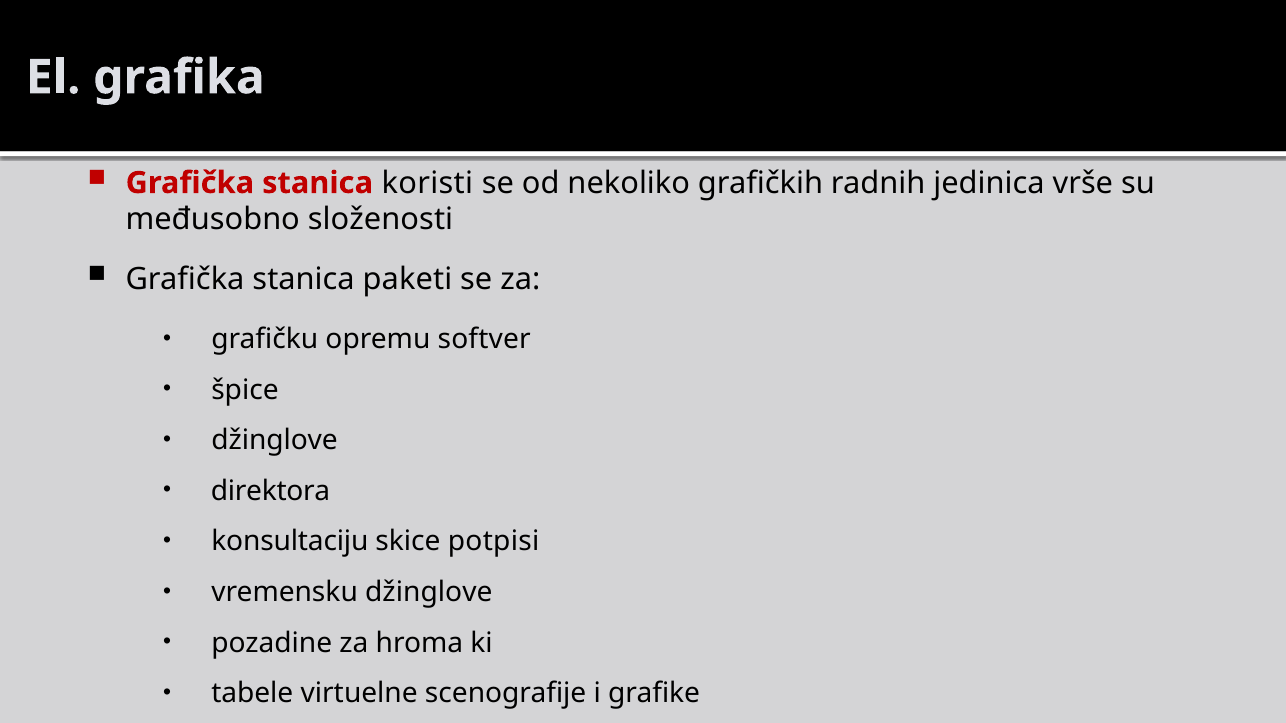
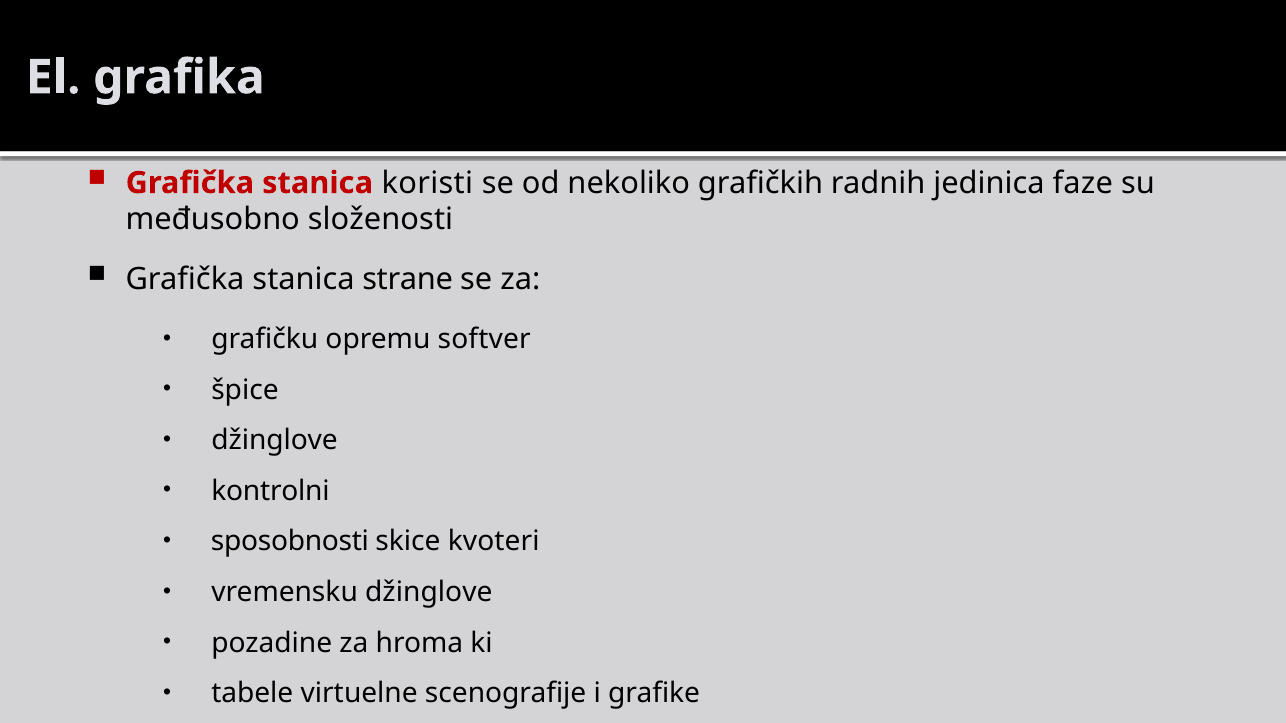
vrše: vrše -> faze (1083, 183)
paketi: paketi -> strane (408, 279)
direktora: direktora -> kontrolni (271, 491)
konsultaciju: konsultaciju -> sposobnosti (290, 542)
potpisi: potpisi -> kvoteri (494, 542)
